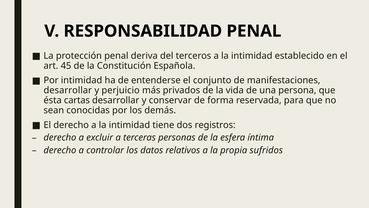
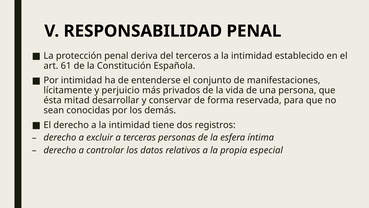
45: 45 -> 61 (66, 66)
desarrollar: desarrollar -> lícitamente (68, 90)
cartas: cartas -> mitad (77, 100)
sufridos: sufridos -> especial (266, 150)
